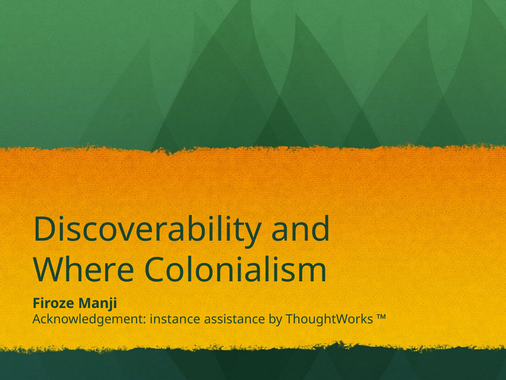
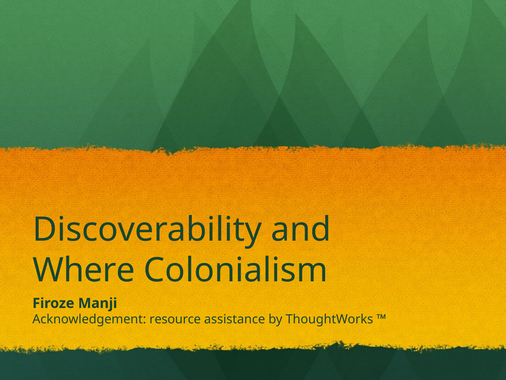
instance: instance -> resource (175, 319)
